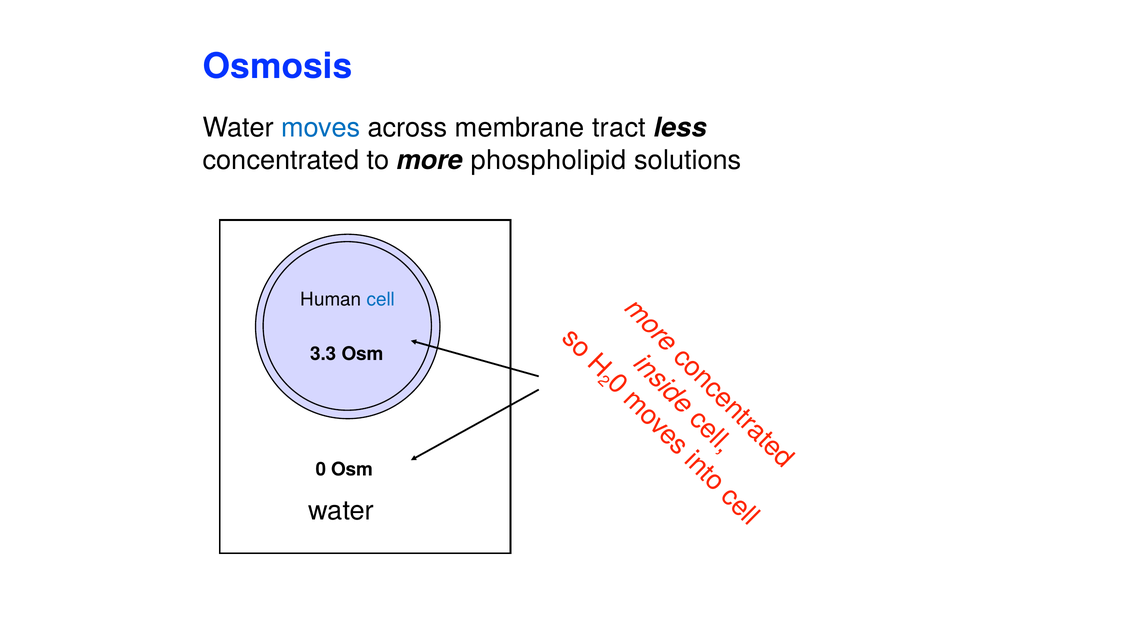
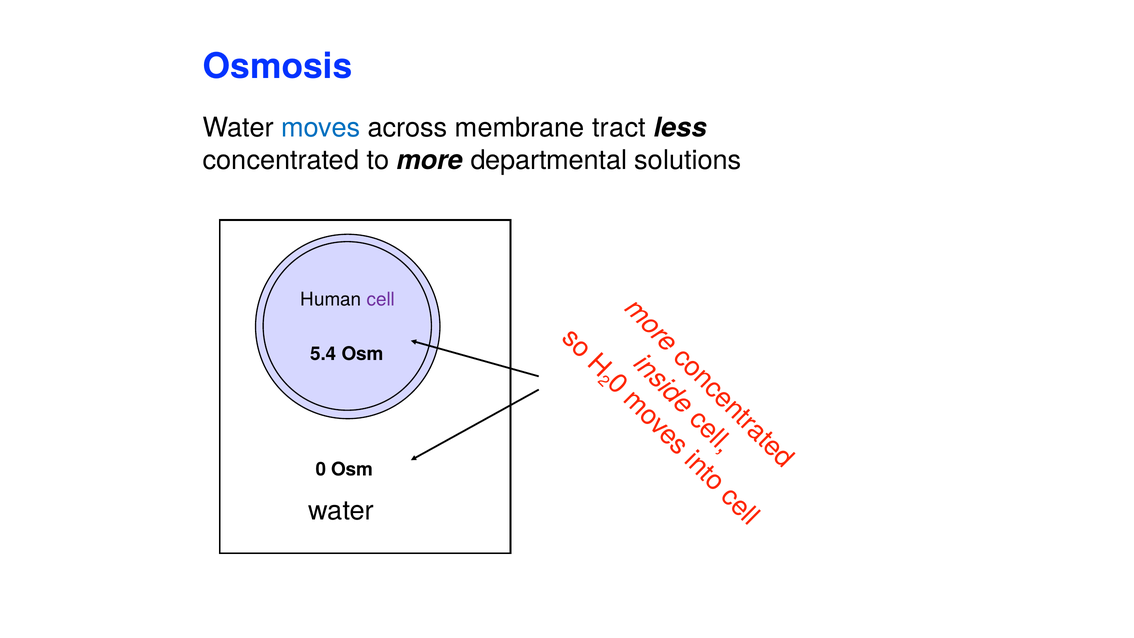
phospholipid: phospholipid -> departmental (549, 160)
cell colour: blue -> purple (381, 299)
3.3: 3.3 -> 5.4 (323, 354)
